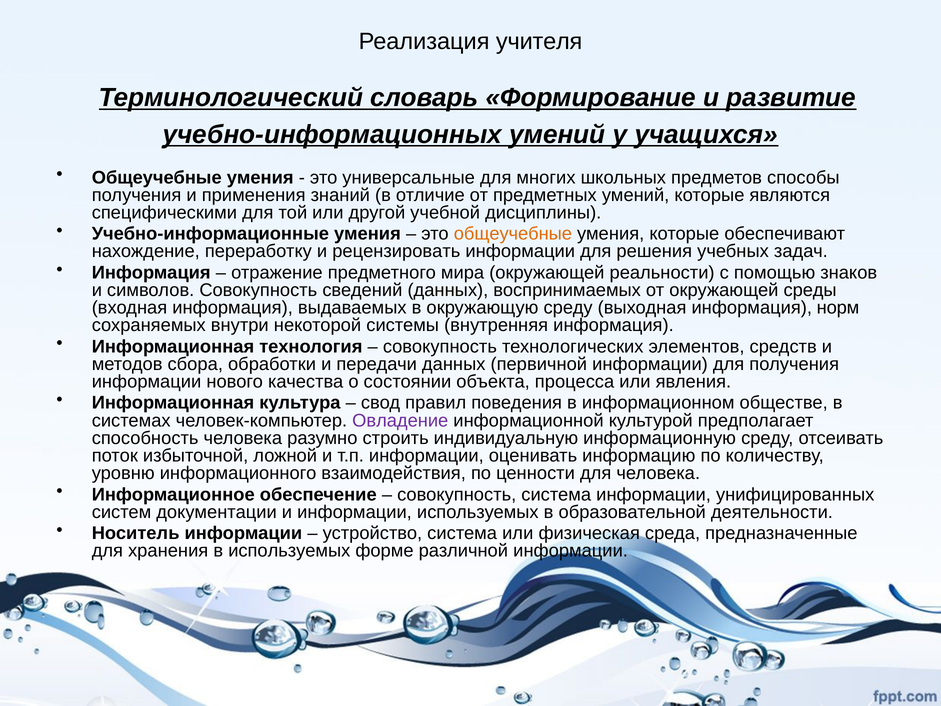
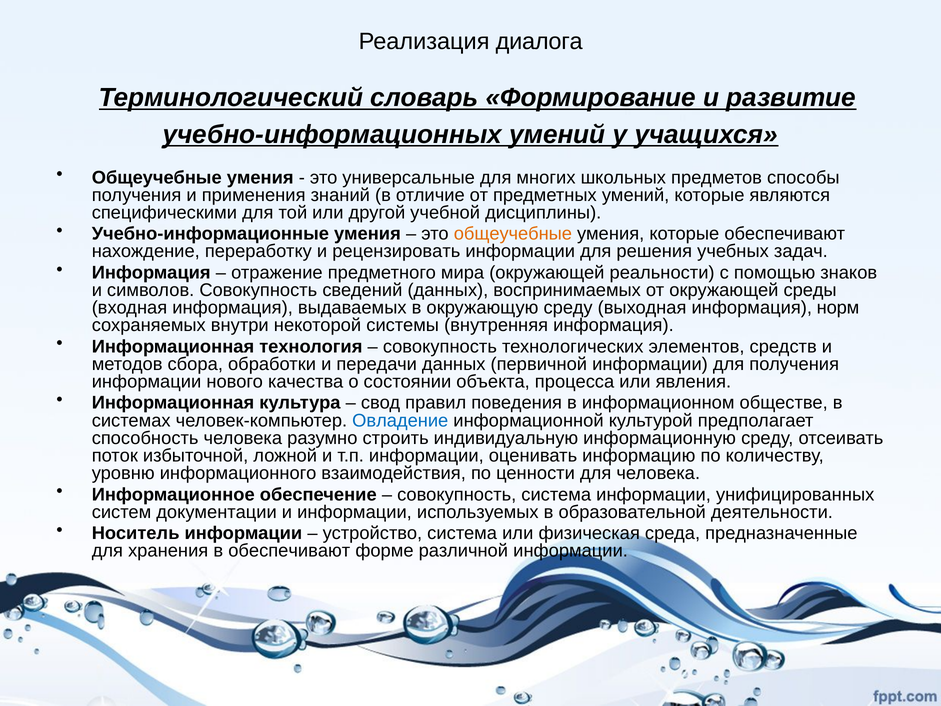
учителя: учителя -> диалога (539, 42)
Овладение colour: purple -> blue (400, 420)
в используемых: используемых -> обеспечивают (289, 551)
